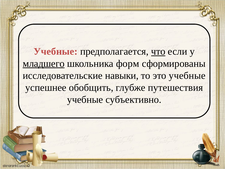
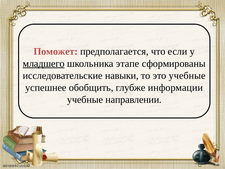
Учебные: Учебные -> Поможет (56, 51)
что underline: present -> none (158, 51)
форм: форм -> этапе (128, 63)
путешествия: путешествия -> информации (175, 87)
субъективно: субъективно -> направлении (134, 99)
